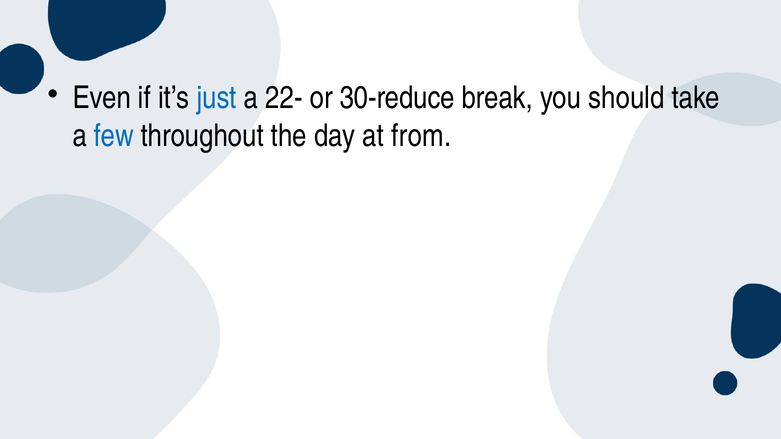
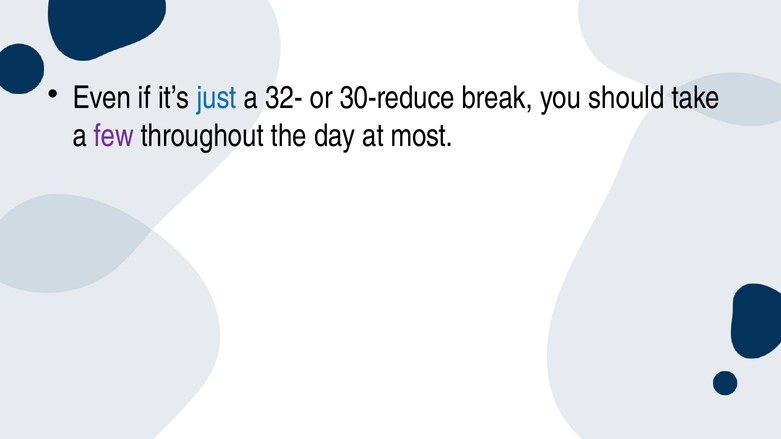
22-: 22- -> 32- (284, 98)
few colour: blue -> purple (114, 136)
from: from -> most (422, 136)
